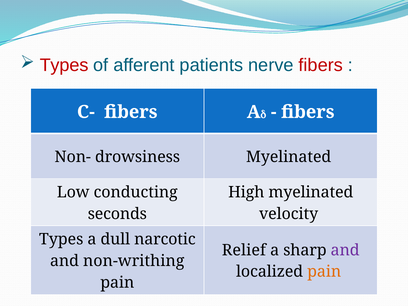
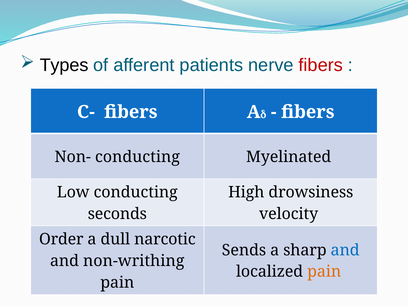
Types colour: red -> black (64, 65)
Non- drowsiness: drowsiness -> conducting (137, 157)
High myelinated: myelinated -> drowsiness (311, 192)
Types: Types -> Order (61, 239)
Relief: Relief -> Sends (244, 250)
and colour: purple -> blue (345, 250)
